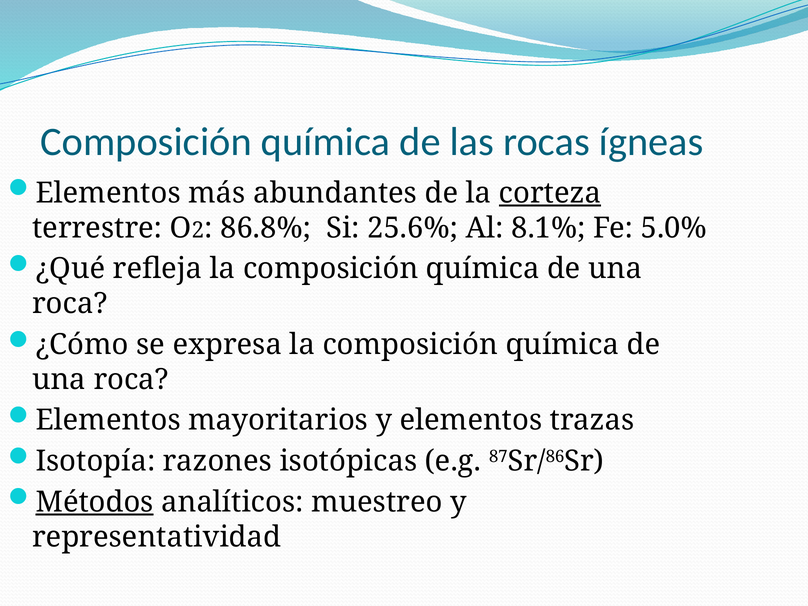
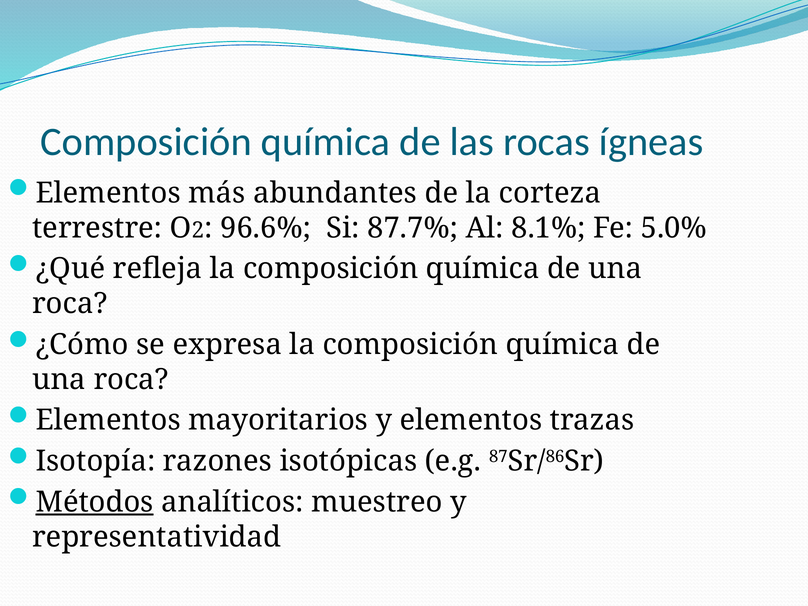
corteza underline: present -> none (550, 193)
86.8%: 86.8% -> 96.6% (266, 228)
25.6%: 25.6% -> 87.7% (413, 228)
